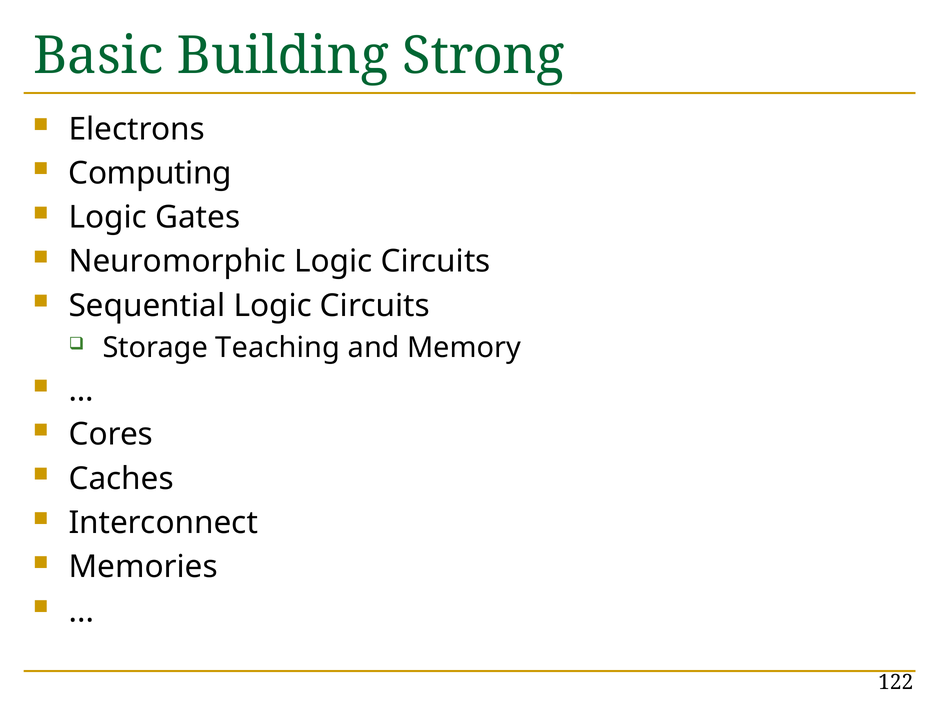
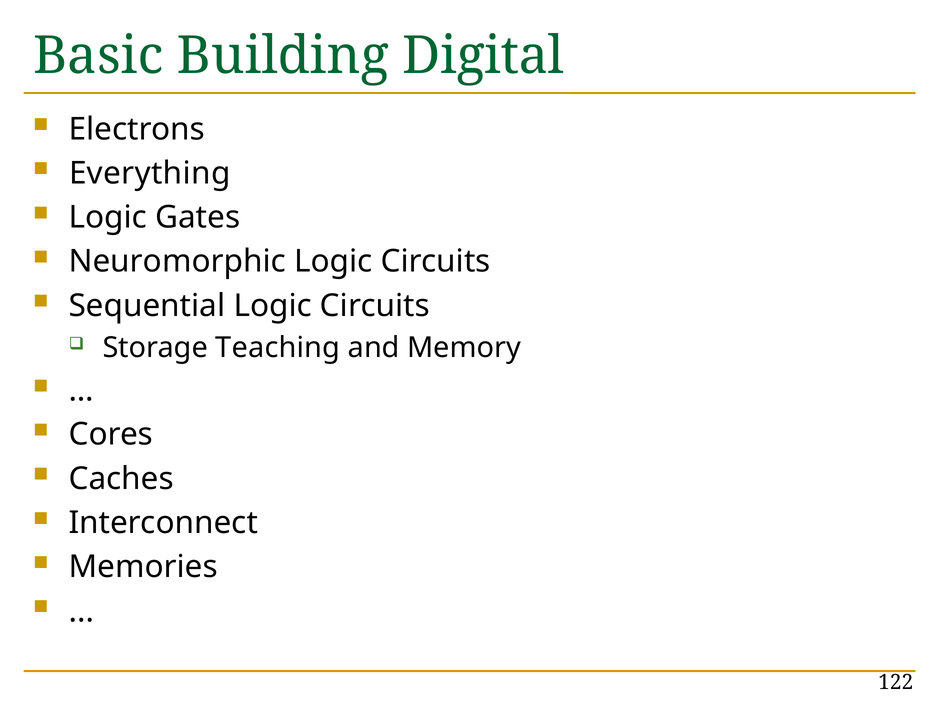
Strong: Strong -> Digital (483, 56)
Computing: Computing -> Everything (150, 173)
